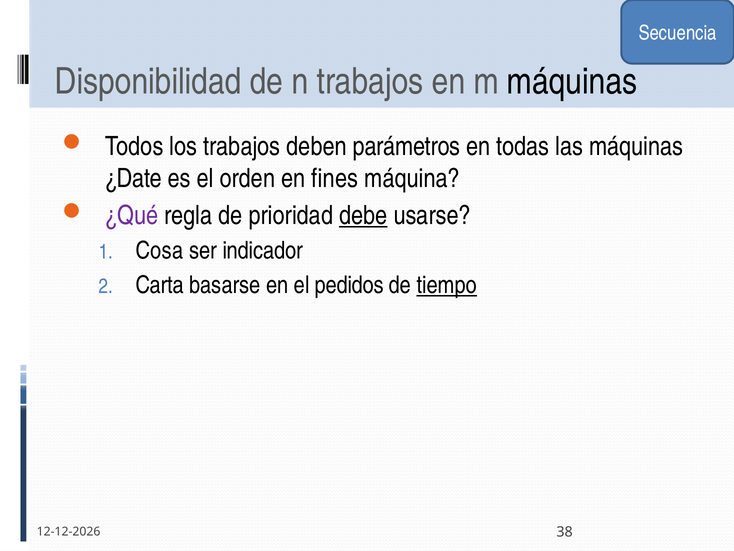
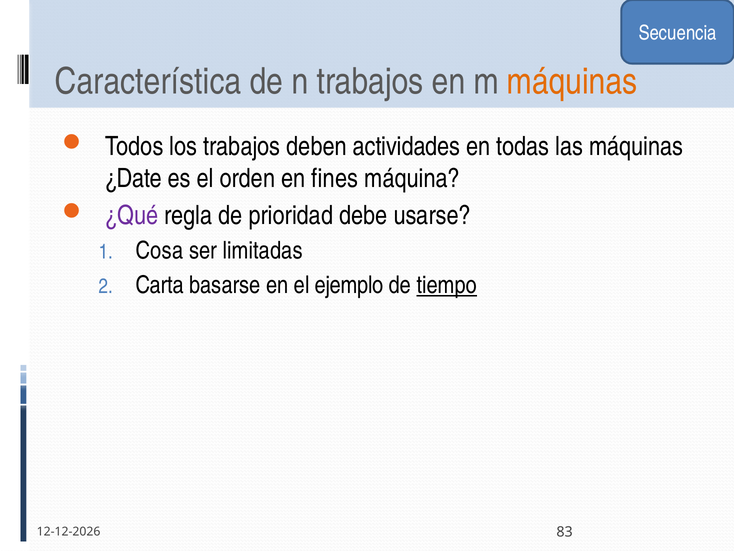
Disponibilidad: Disponibilidad -> Característica (148, 82)
máquinas colour: black -> orange (572, 82)
parámetros: parámetros -> actividades (407, 146)
debe underline: present -> none (363, 215)
indicador: indicador -> limitadas (263, 251)
pedidos: pedidos -> ejemplo (349, 285)
38: 38 -> 83 (565, 532)
